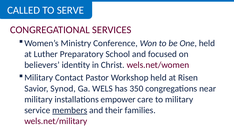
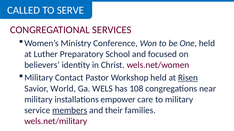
Risen underline: none -> present (188, 78)
Synod: Synod -> World (63, 89)
350: 350 -> 108 (136, 89)
